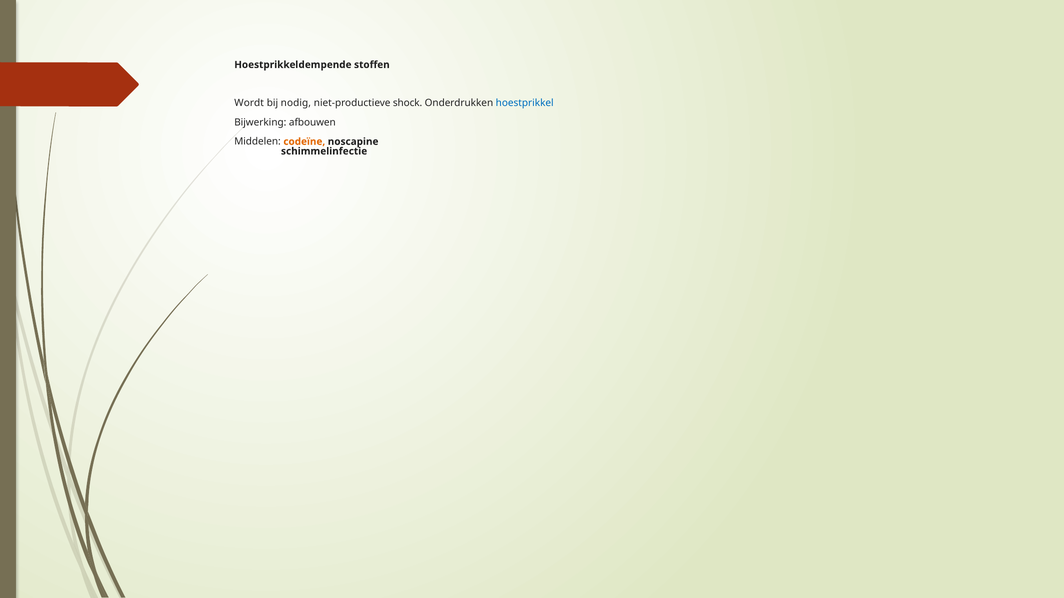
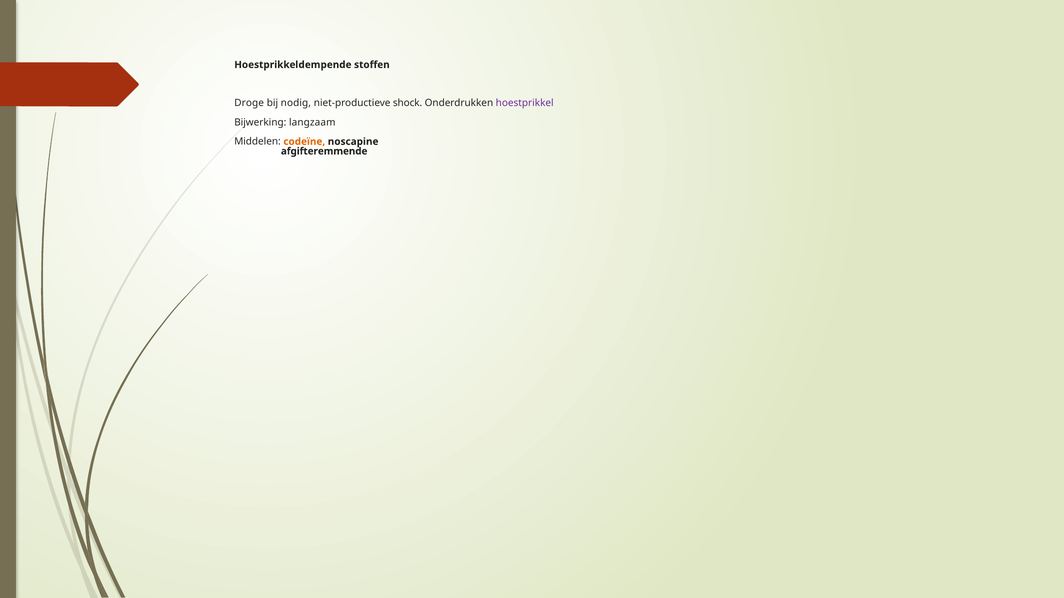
Wordt: Wordt -> Droge (249, 103)
hoestprikkel colour: blue -> purple (525, 103)
afbouwen: afbouwen -> langzaam (312, 122)
schimmelinfectie: schimmelinfectie -> afgifteremmende (324, 151)
